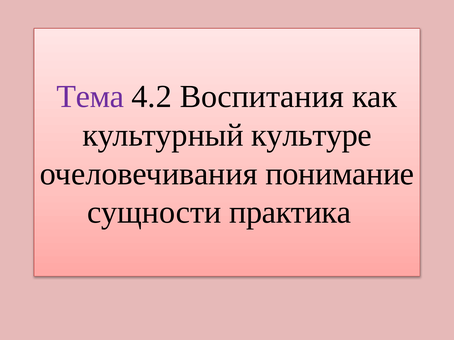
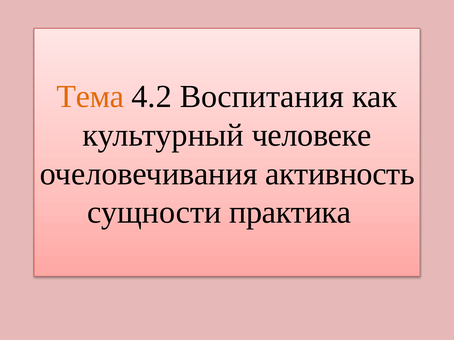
Тема colour: purple -> orange (90, 97)
культуре: культуре -> человеке (312, 135)
понимание: понимание -> активность (340, 174)
